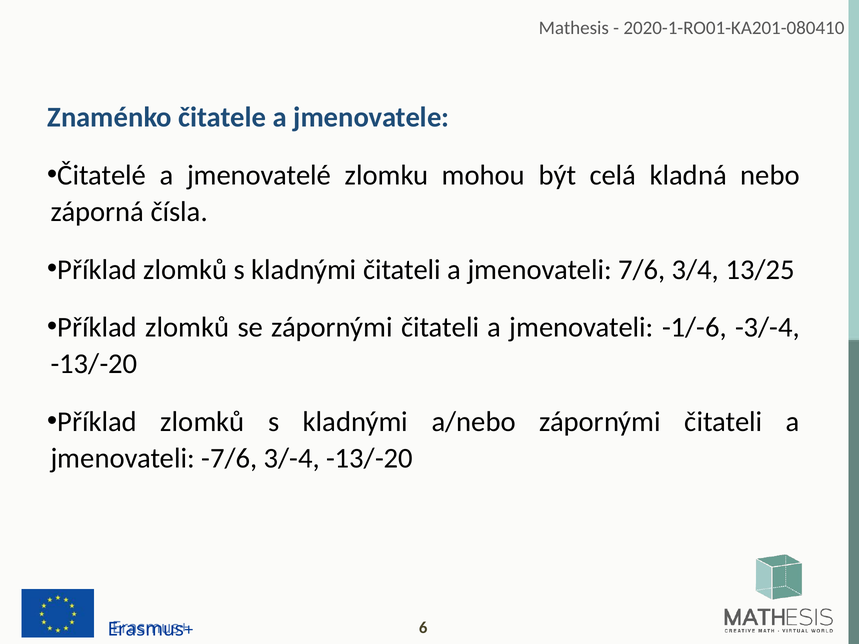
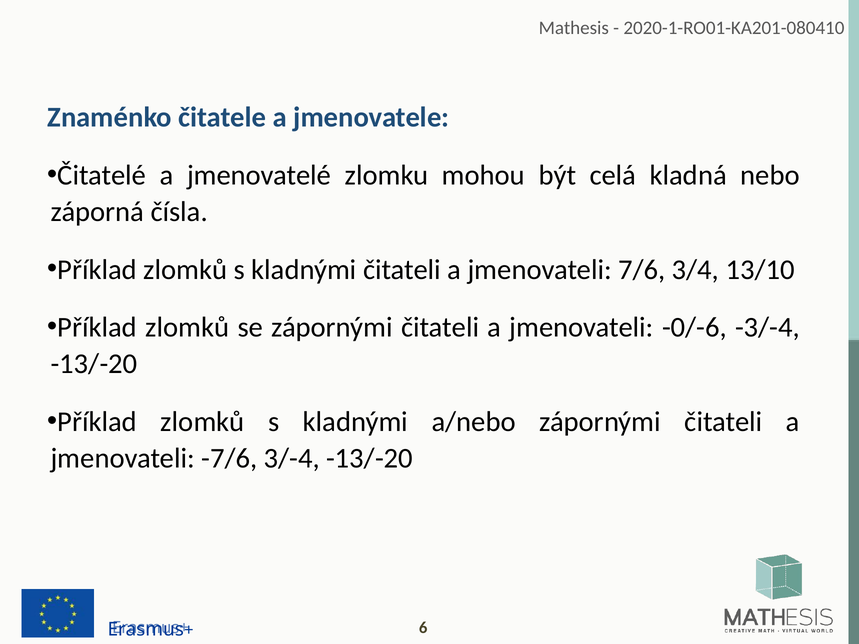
13/25: 13/25 -> 13/10 (760, 270)
-1/-6: -1/-6 -> -0/-6 (694, 327)
